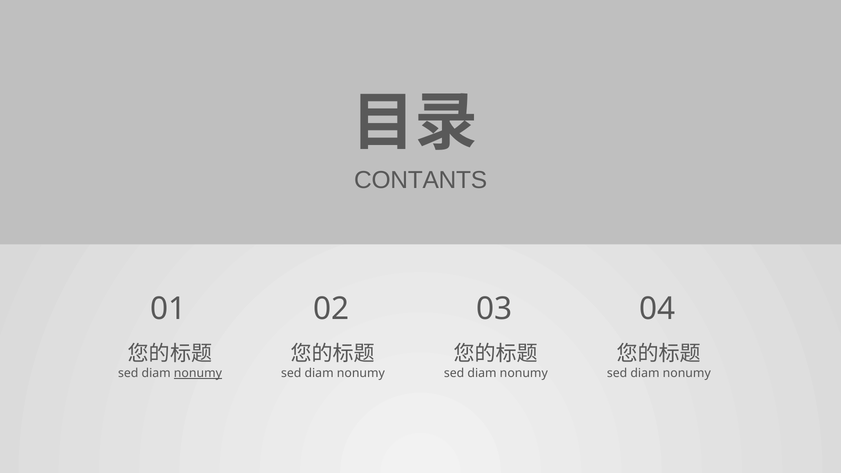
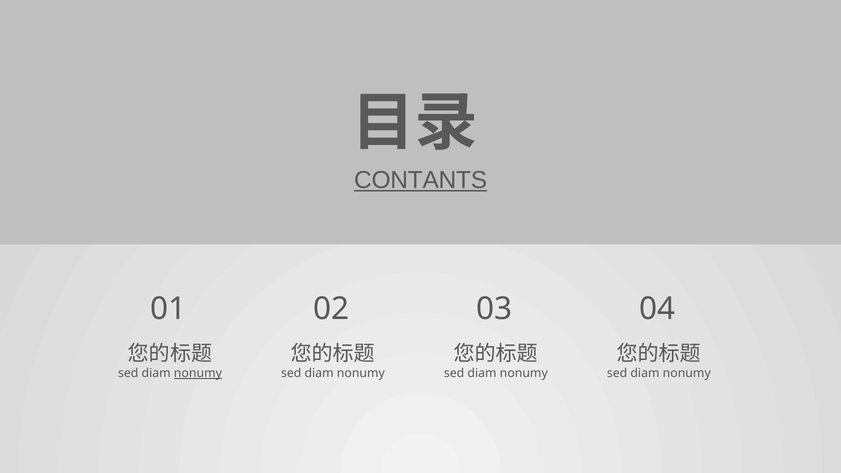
CONTANTS underline: none -> present (421, 180)
